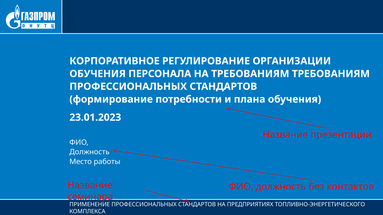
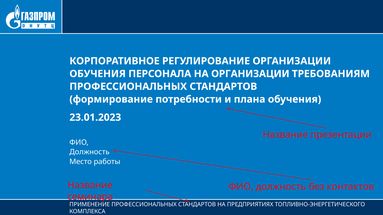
НА ТРЕБОВАНИЯМ: ТРЕБОВАНИЯМ -> ОРГАНИЗАЦИИ (250, 74)
